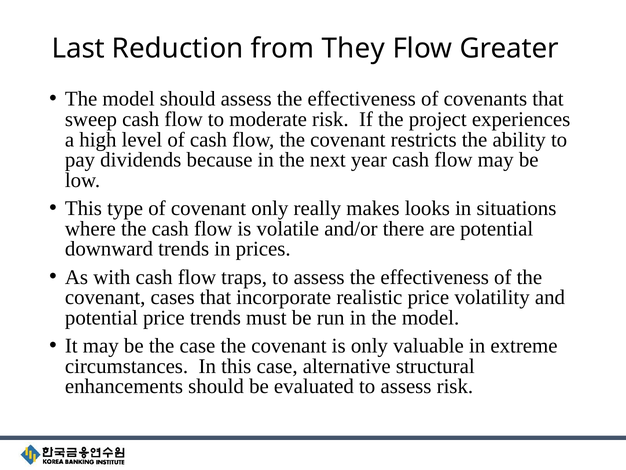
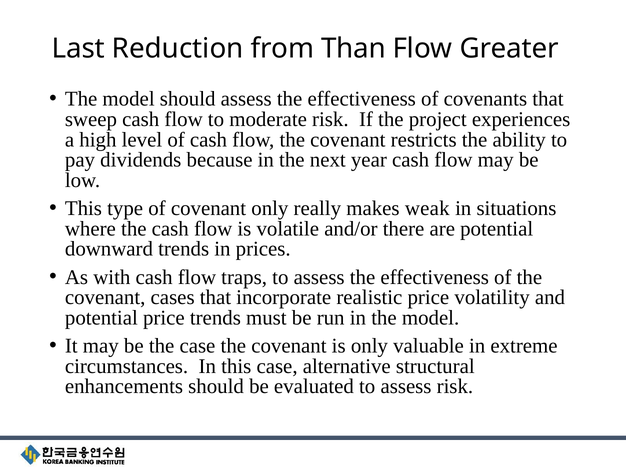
They: They -> Than (354, 48)
looks: looks -> weak (427, 208)
